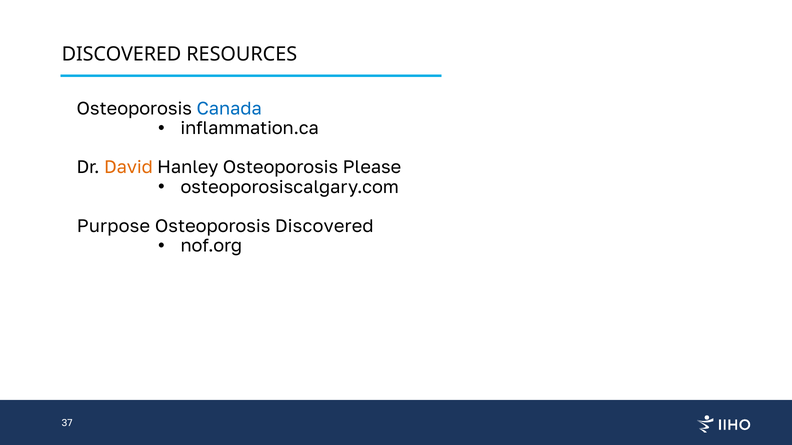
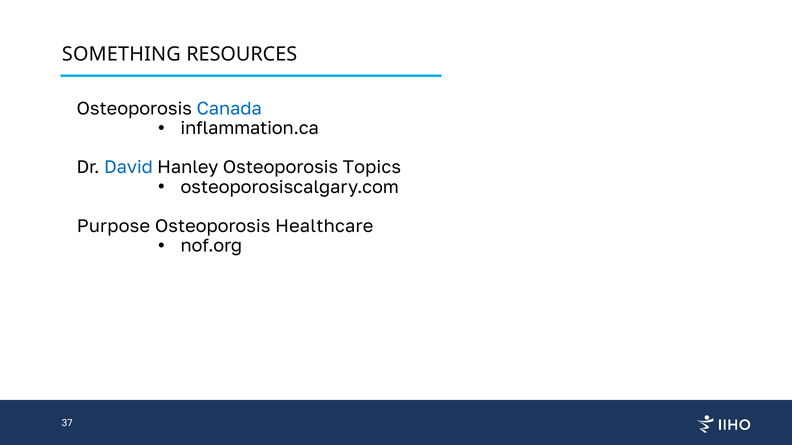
DISCOVERED: DISCOVERED -> SOMETHING (121, 54)
David colour: orange -> blue (128, 168)
Please: Please -> Topics (372, 168)
Osteoporosis Discovered: Discovered -> Healthcare (324, 226)
